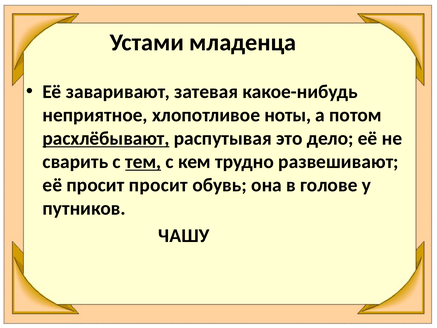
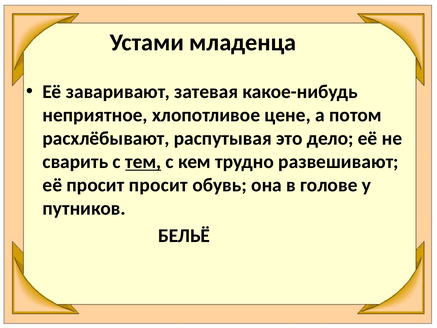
ноты: ноты -> цене (288, 115)
расхлёбывают underline: present -> none (106, 138)
ЧАШУ: ЧАШУ -> БЕЛЬЁ (184, 235)
